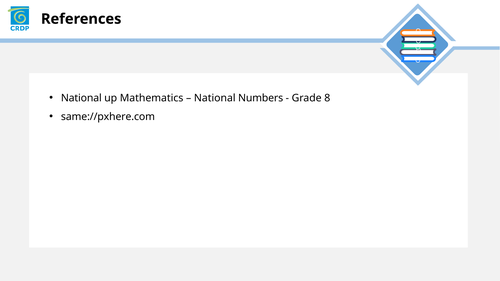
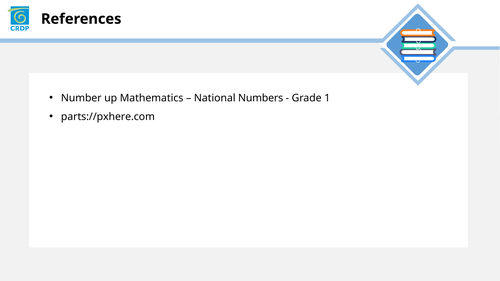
National: National -> Number (81, 98)
8: 8 -> 1 (327, 98)
same://pxhere.com: same://pxhere.com -> parts://pxhere.com (108, 117)
